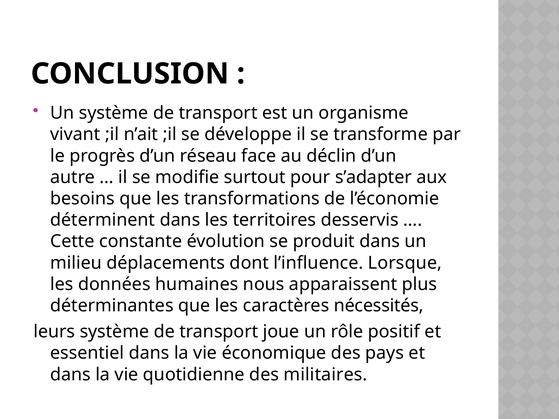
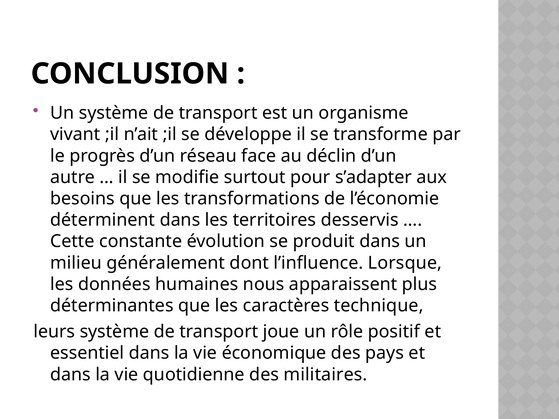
déplacements: déplacements -> généralement (166, 263)
nécessités: nécessités -> technique (379, 306)
